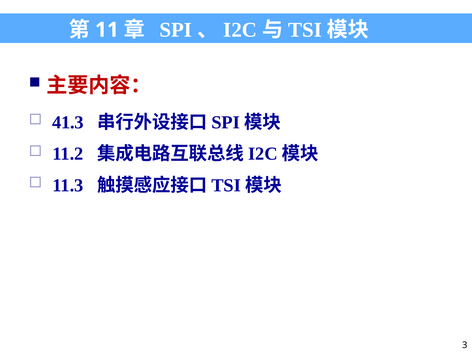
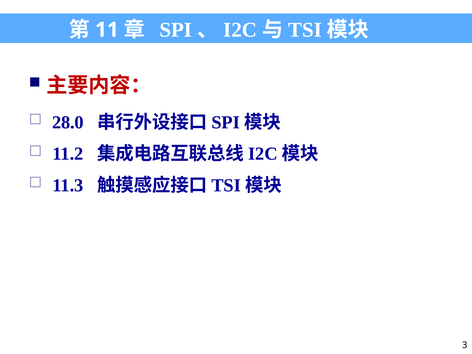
41.3: 41.3 -> 28.0 (68, 122)
